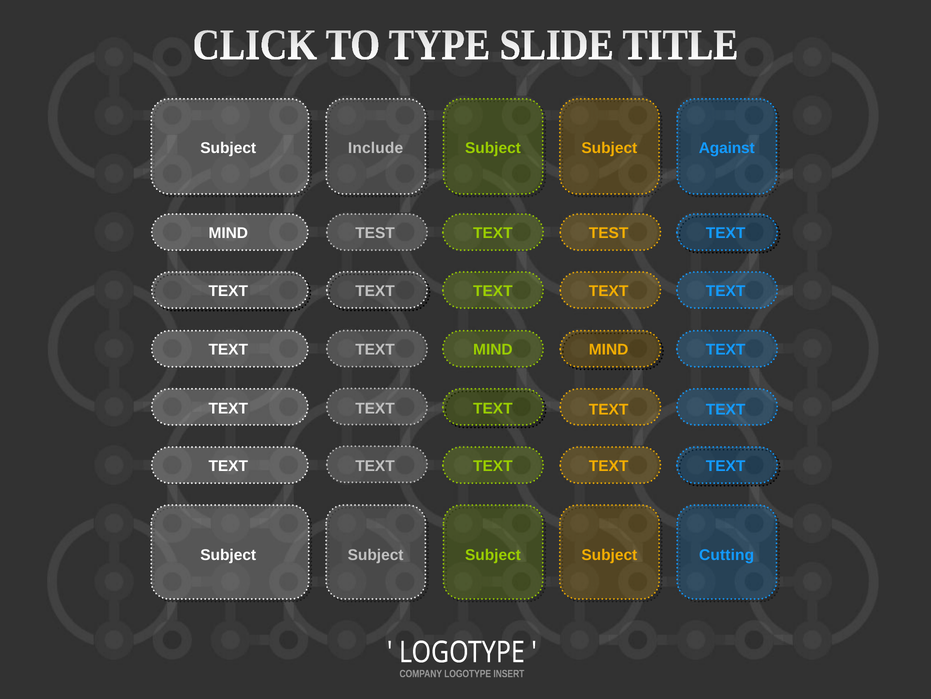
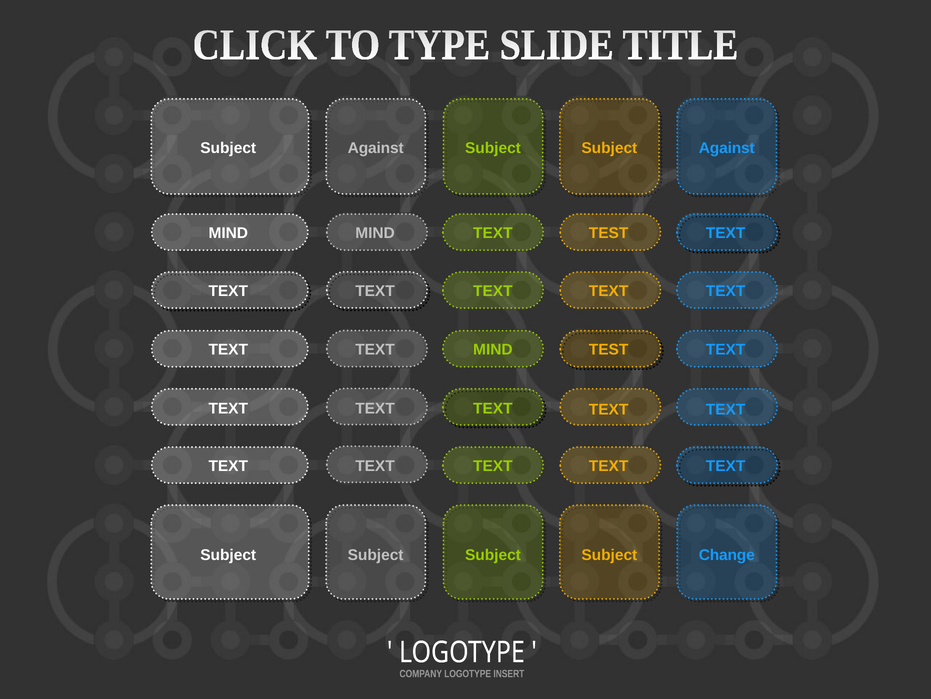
Include: Include -> Against (376, 148)
TEST: TEST -> MIND (375, 233)
MIND: MIND -> TEST (609, 349)
Cutting: Cutting -> Change (727, 555)
